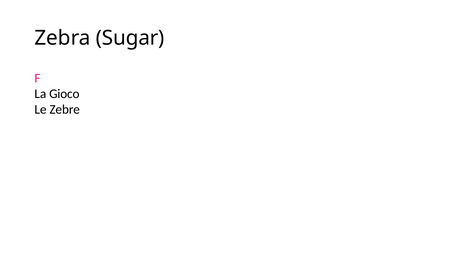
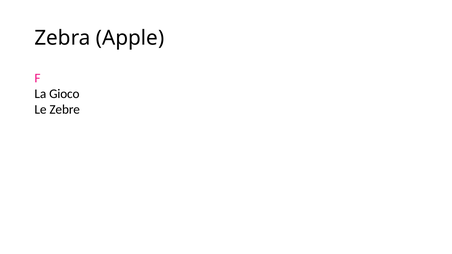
Sugar: Sugar -> Apple (130, 38)
